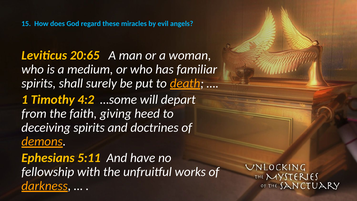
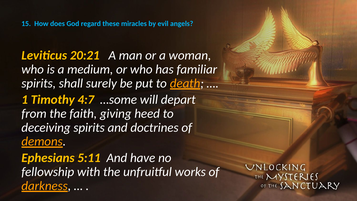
20:65: 20:65 -> 20:21 (85, 55)
4:2: 4:2 -> 4:7 (86, 100)
